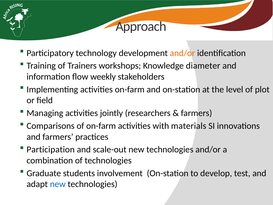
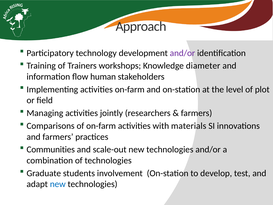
and/or colour: orange -> purple (182, 53)
weekly: weekly -> human (103, 77)
Participation: Participation -> Communities (51, 149)
